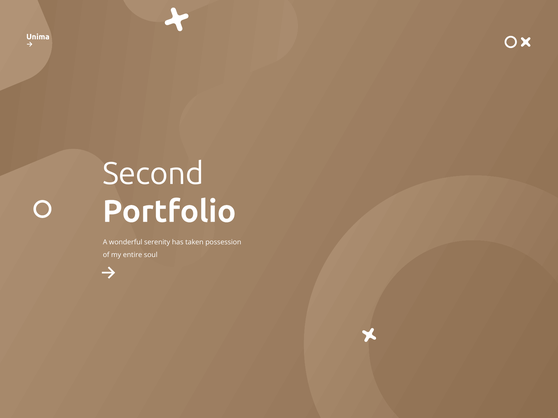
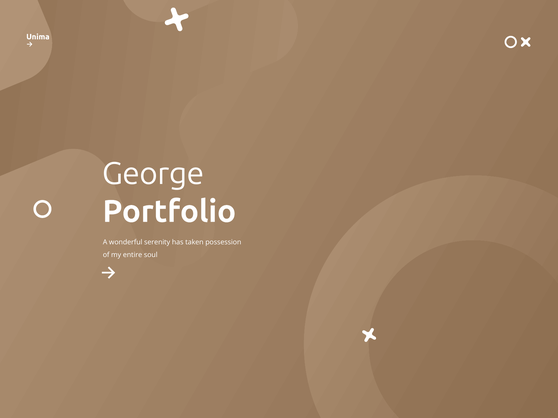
Second: Second -> George (153, 174)
